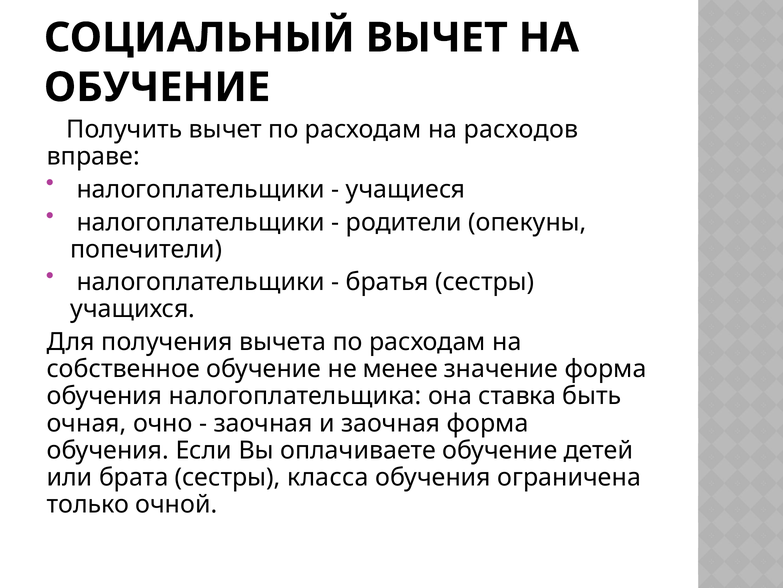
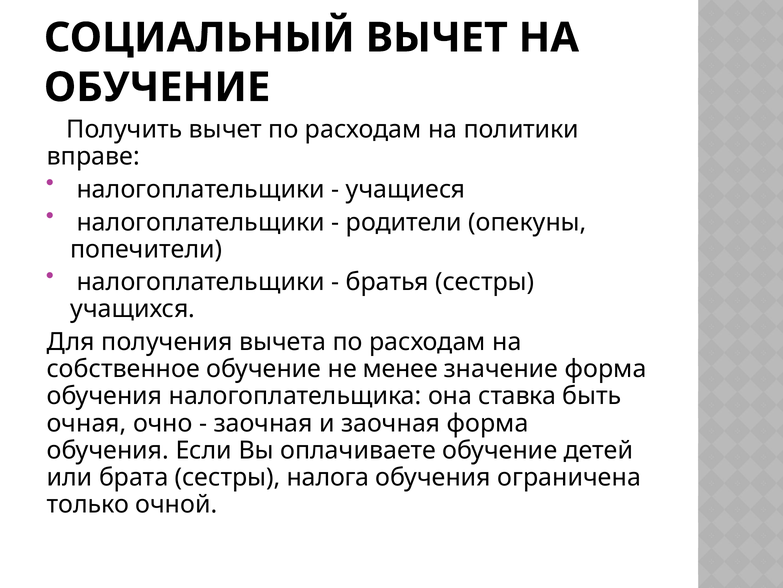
расходов: расходов -> политики (521, 129)
класса: класса -> налога (328, 477)
